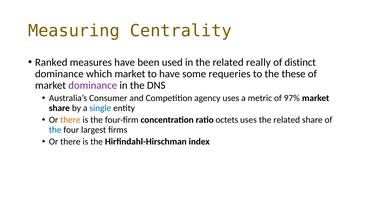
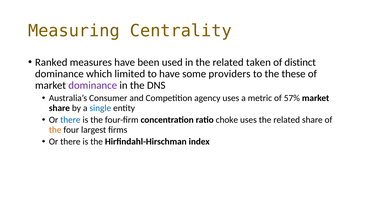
really: really -> taken (258, 62)
which market: market -> limited (130, 74)
requeries: requeries -> providers (230, 74)
97%: 97% -> 57% (292, 98)
there colour: orange -> blue (70, 120)
octets: octets -> choke (227, 120)
the colour: blue -> orange (55, 130)
